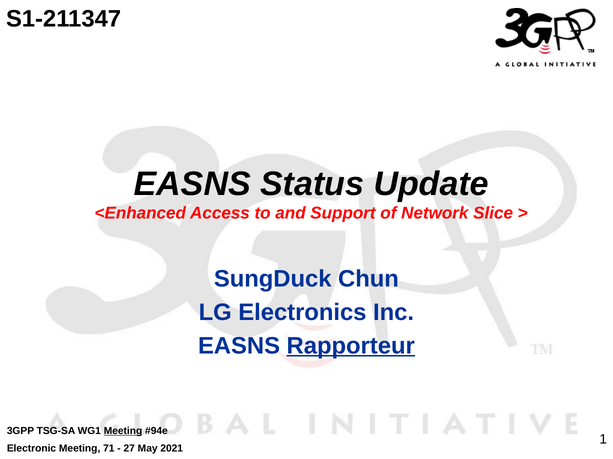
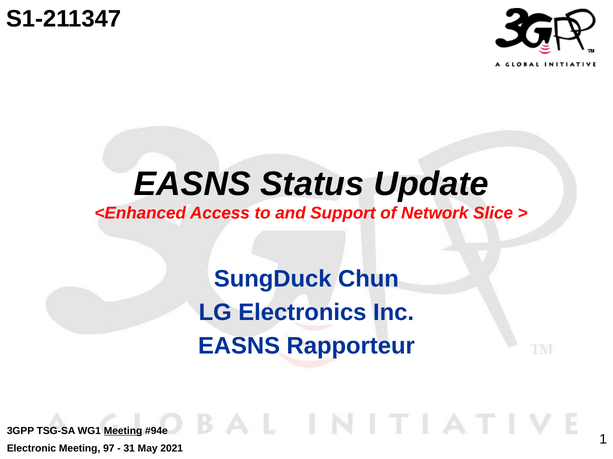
Rapporteur underline: present -> none (351, 346)
71: 71 -> 97 (109, 449)
27: 27 -> 31 (129, 449)
